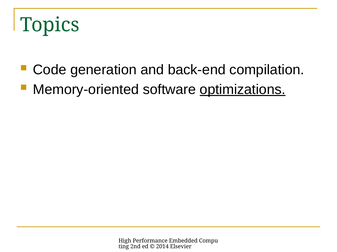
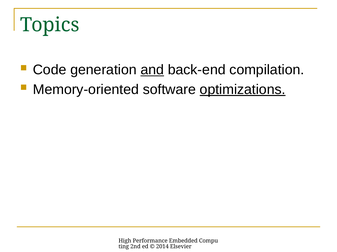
and underline: none -> present (152, 70)
